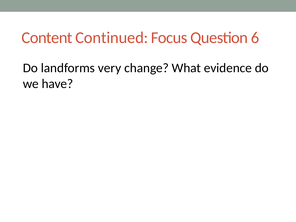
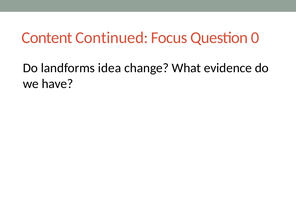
6: 6 -> 0 (255, 38)
very: very -> idea (110, 68)
